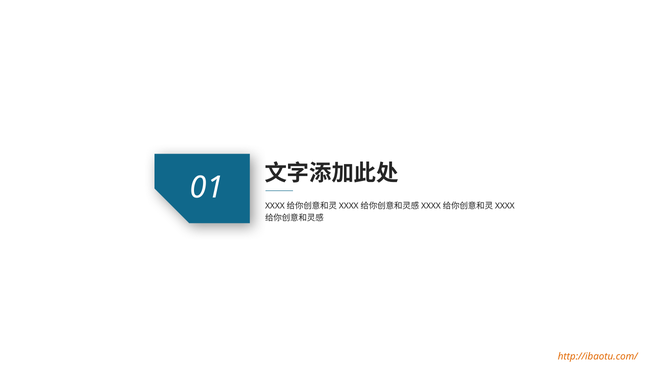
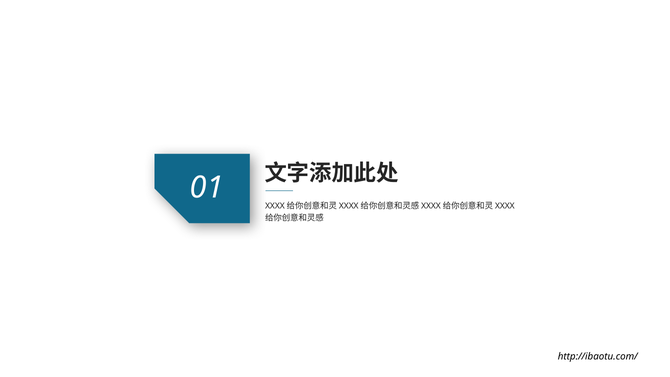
http://ibaotu.com/ colour: orange -> black (598, 356)
